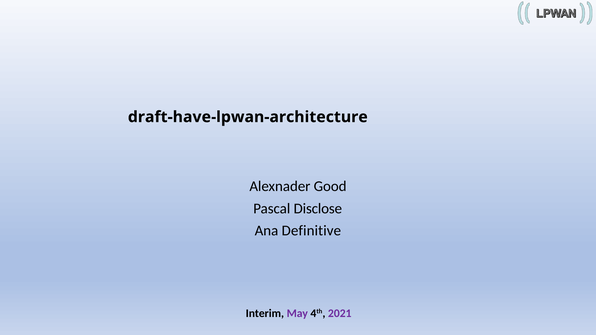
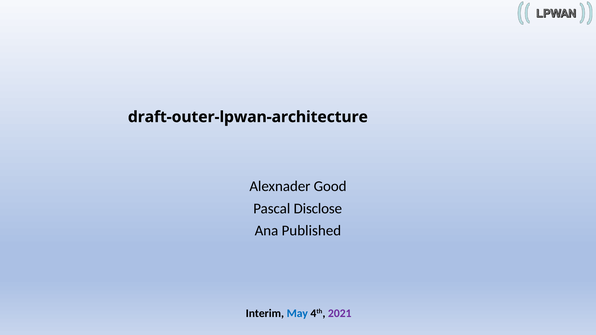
draft-have-lpwan-architecture: draft-have-lpwan-architecture -> draft-outer-lpwan-architecture (248, 117)
Definitive: Definitive -> Published (311, 231)
May colour: purple -> blue (297, 314)
